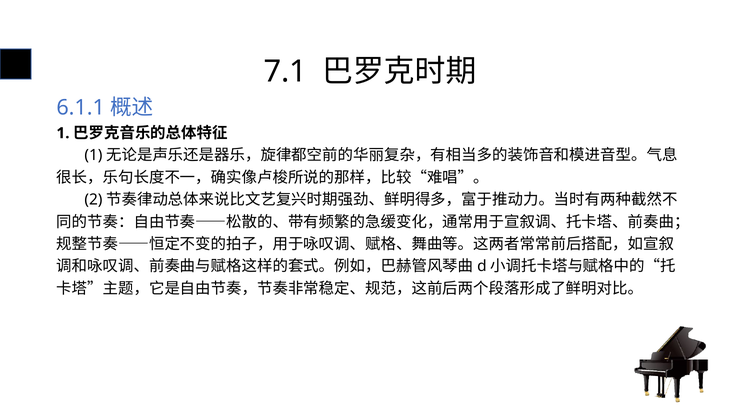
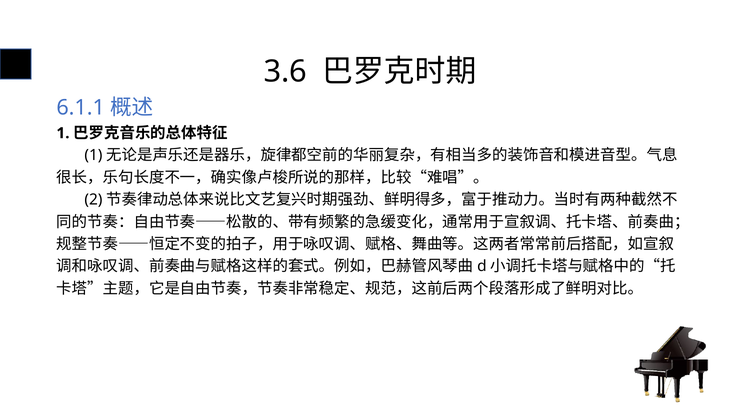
7.1: 7.1 -> 3.6 (285, 72)
